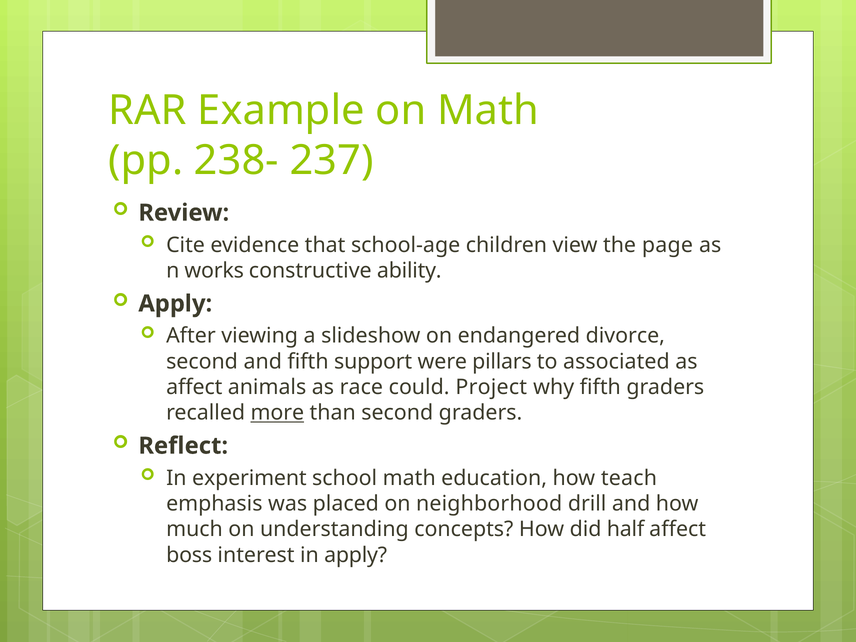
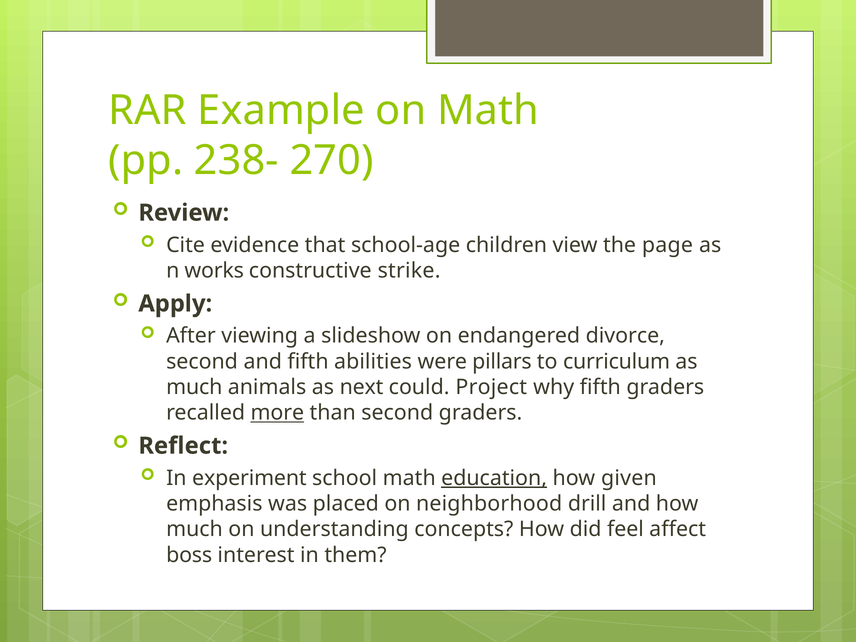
237: 237 -> 270 (332, 161)
ability: ability -> strike (409, 271)
support: support -> abilities (373, 361)
associated: associated -> curriculum (617, 361)
affect: affect -> much (194, 387)
race: race -> next (362, 387)
education underline: none -> present (494, 478)
teach: teach -> given (629, 478)
half: half -> feel (625, 529)
in apply: apply -> them (356, 555)
